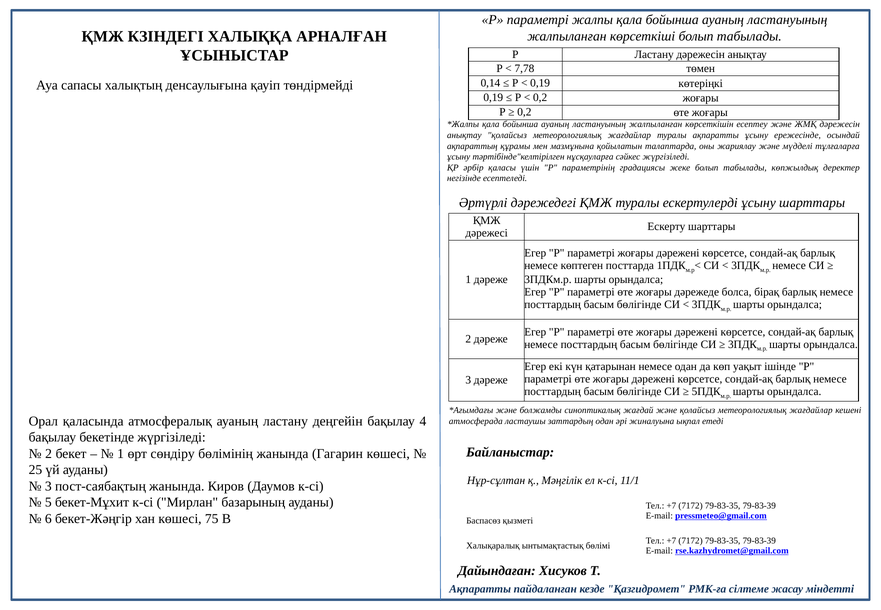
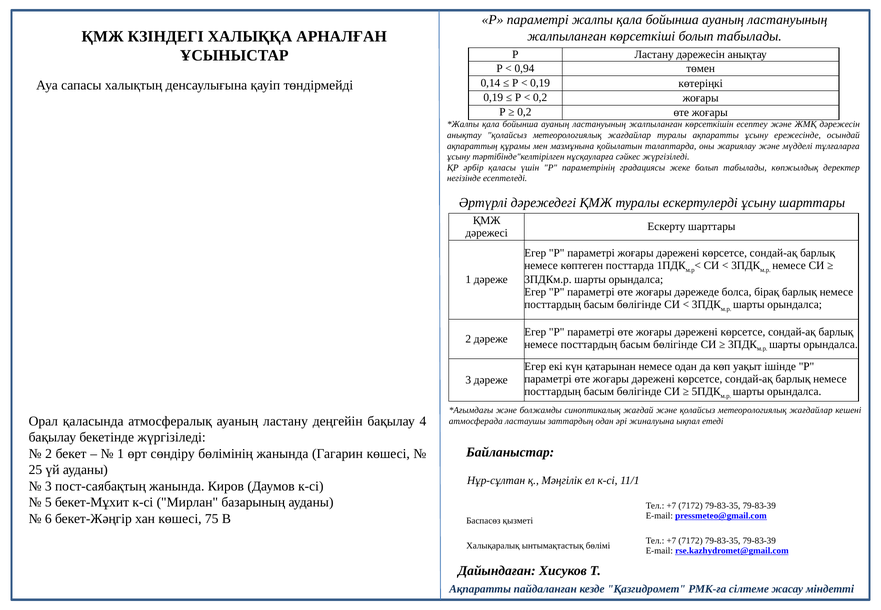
7,78: 7,78 -> 0,94 (524, 69)
